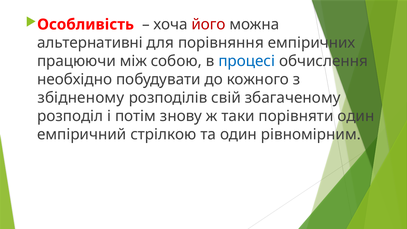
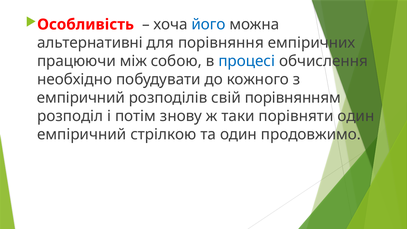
його colour: red -> blue (209, 24)
збідненому: збідненому -> емпіричний (81, 98)
збагаченому: збагаченому -> порівнянням (293, 98)
рівномірним: рівномірним -> продовжимо (311, 134)
